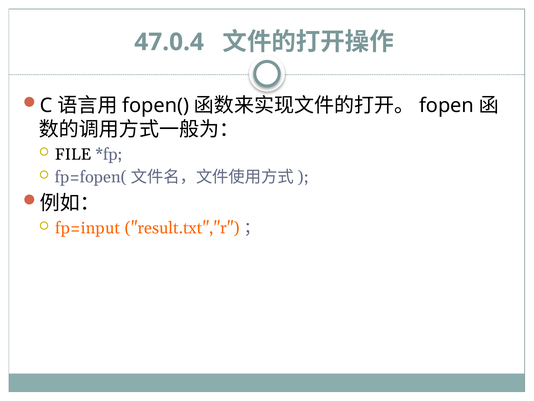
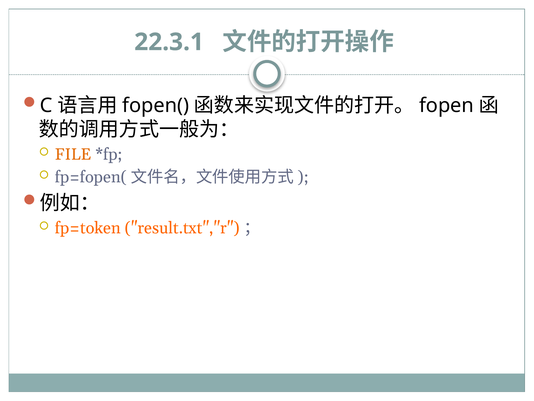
47.0.4: 47.0.4 -> 22.3.1 (169, 42)
FILE colour: black -> orange (73, 154)
fp=input: fp=input -> fp=token (88, 228)
